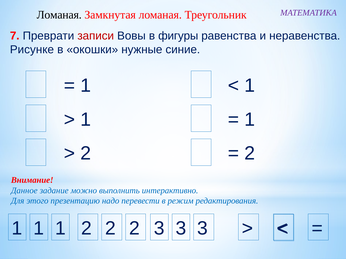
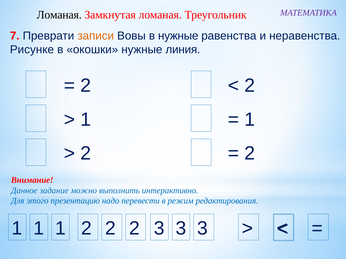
записи colour: red -> orange (96, 36)
в фигуры: фигуры -> нужные (178, 36)
синие: синие -> линия (183, 50)
1: 1 -> 2 (86, 86)
1: 1 -> 2 (250, 86)
